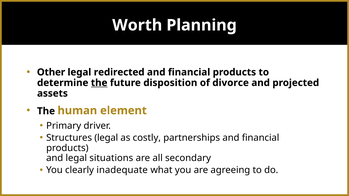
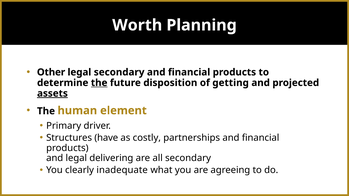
legal redirected: redirected -> secondary (119, 72)
divorce: divorce -> getting (231, 83)
assets underline: none -> present (52, 94)
Structures legal: legal -> have (106, 138)
situations: situations -> delivering (111, 158)
